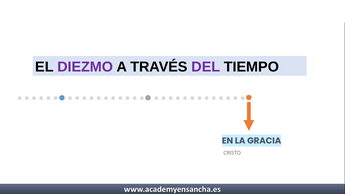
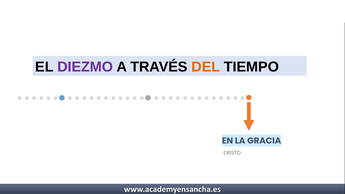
DEL colour: purple -> orange (206, 67)
